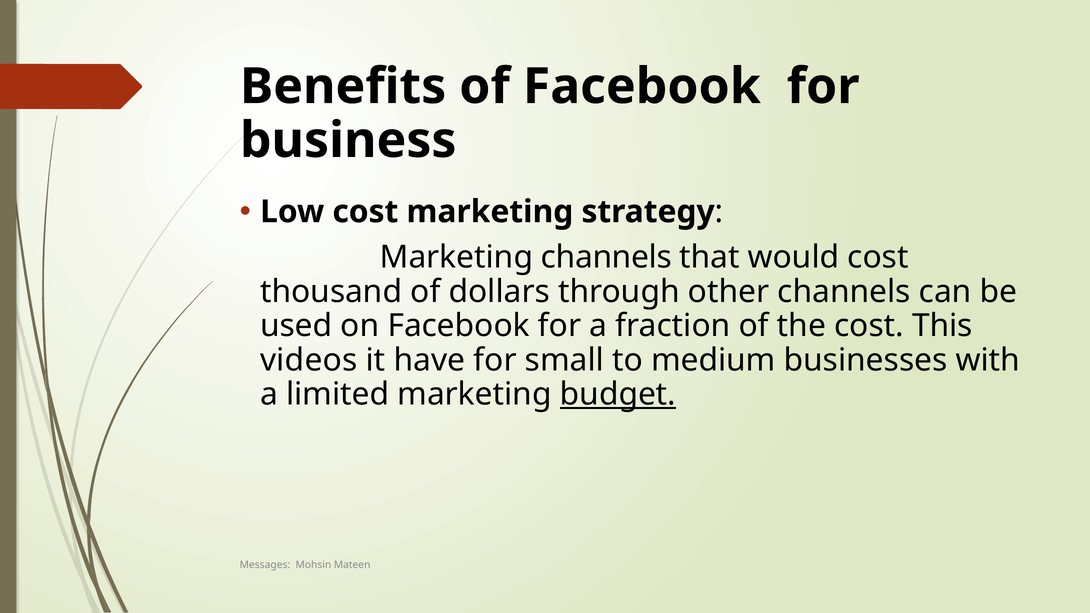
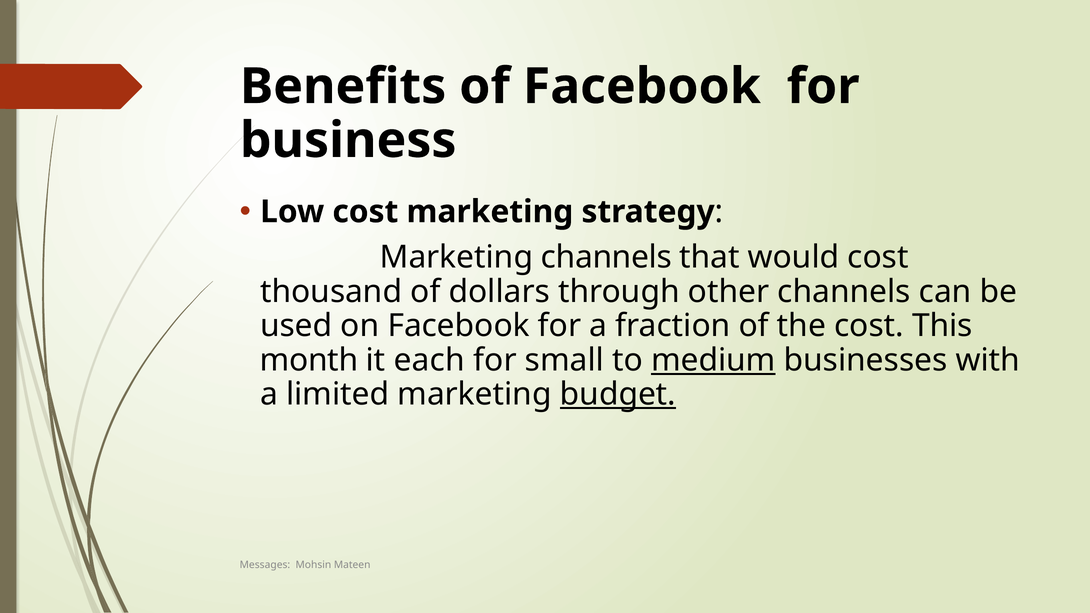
videos: videos -> month (309, 360)
have: have -> each (429, 360)
medium underline: none -> present (713, 360)
